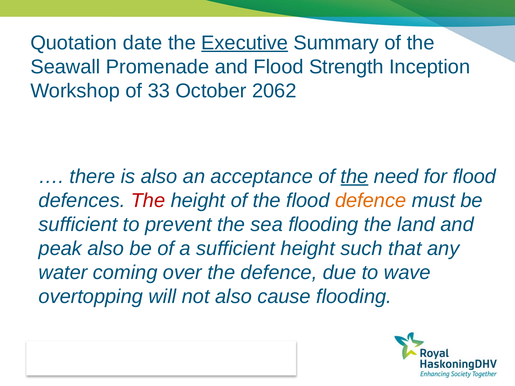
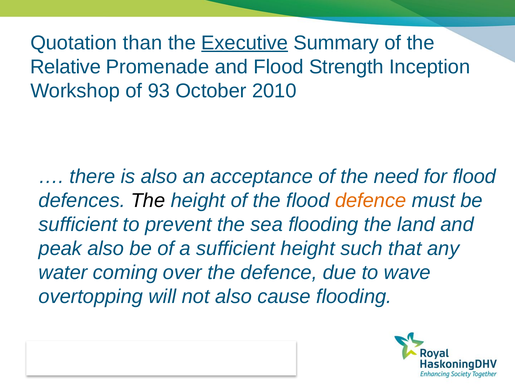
date: date -> than (142, 43)
Seawall: Seawall -> Relative (65, 67)
33: 33 -> 93 (159, 91)
2062: 2062 -> 2010 (274, 91)
the underline: present -> none (354, 177)
The colour: red -> black (148, 201)
